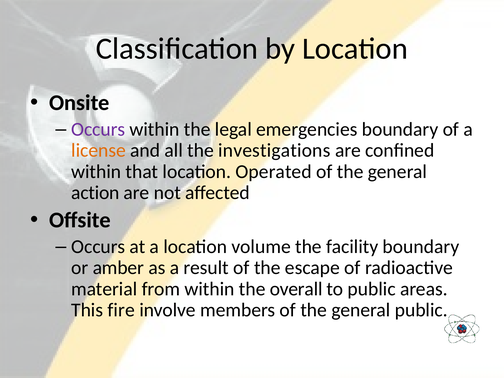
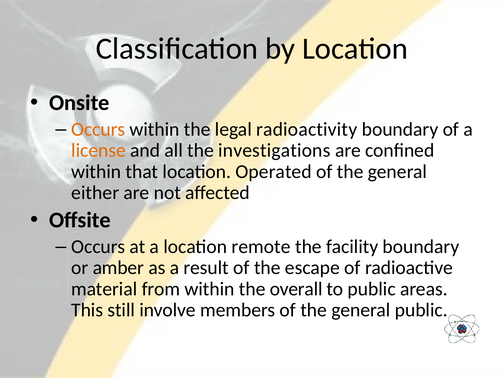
Occurs colour: purple -> orange (98, 129)
emergencies: emergencies -> radioactivity (307, 129)
action: action -> either (95, 193)
volume: volume -> remote (261, 247)
fire: fire -> still (121, 310)
